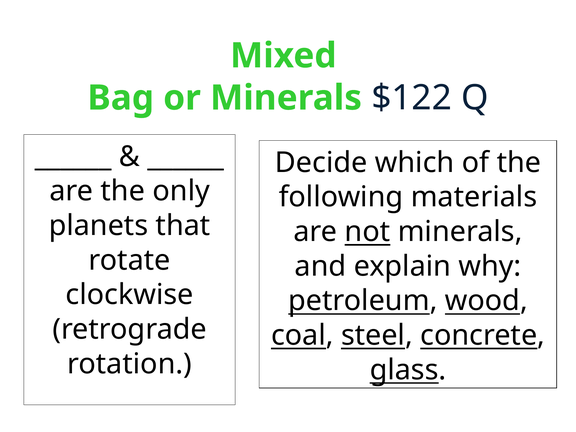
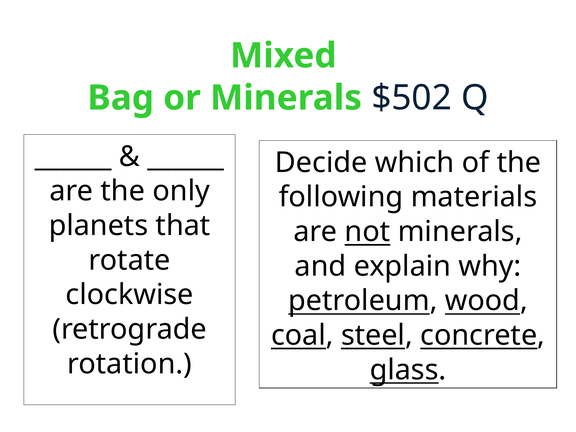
$122: $122 -> $502 (412, 98)
